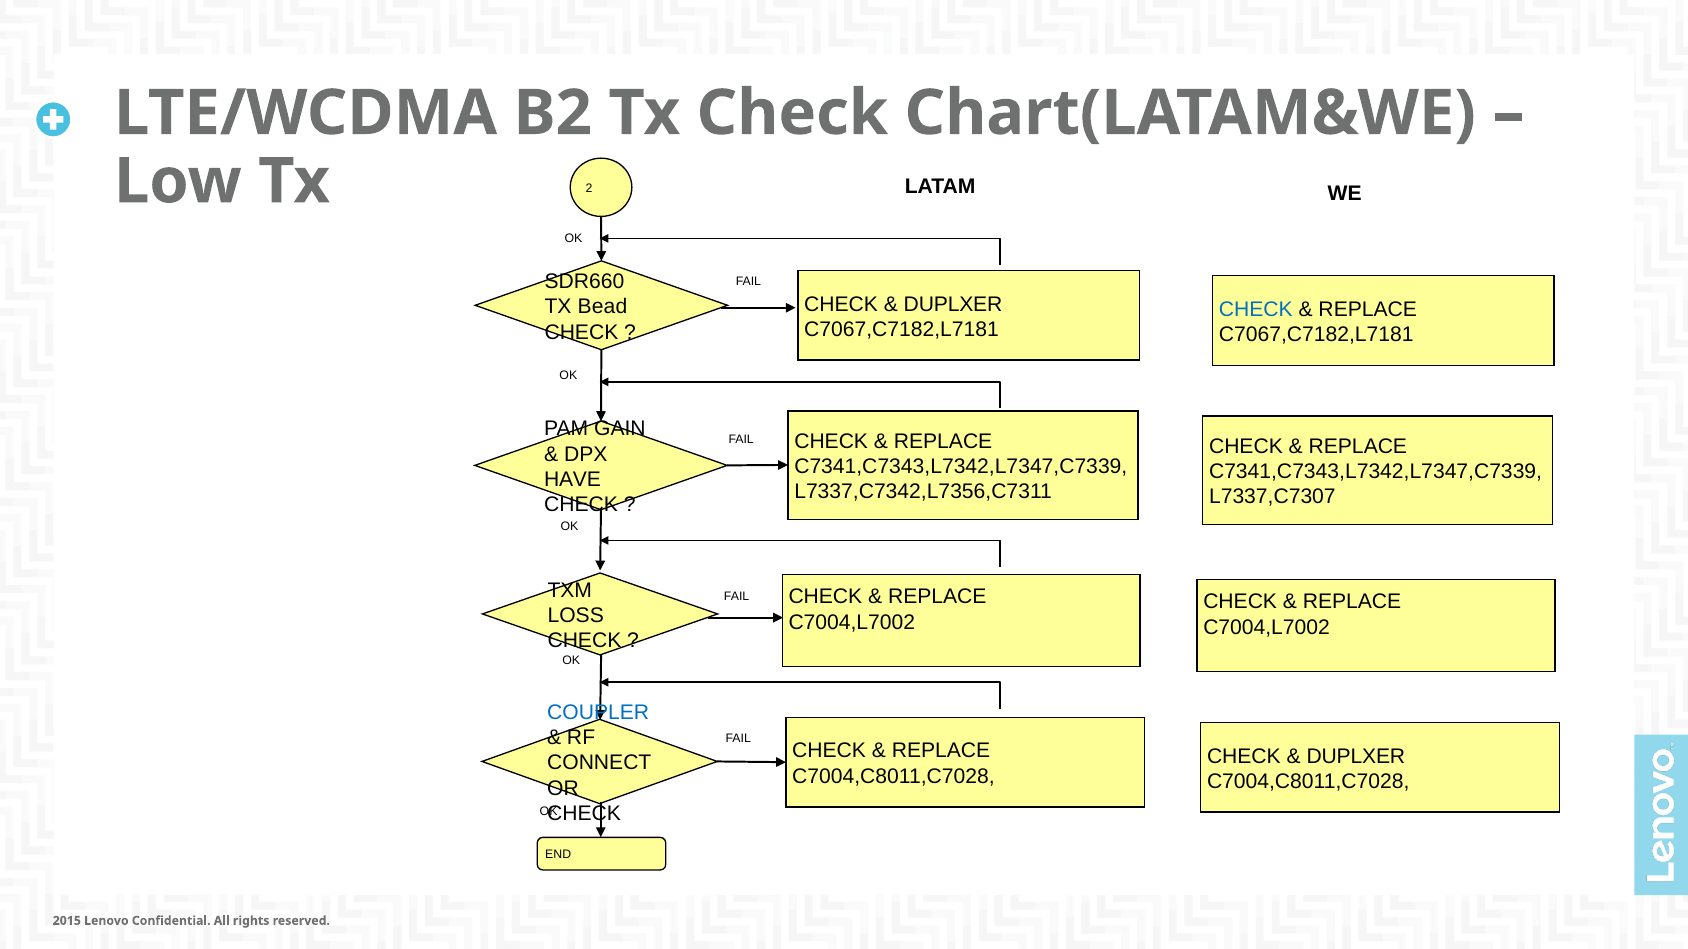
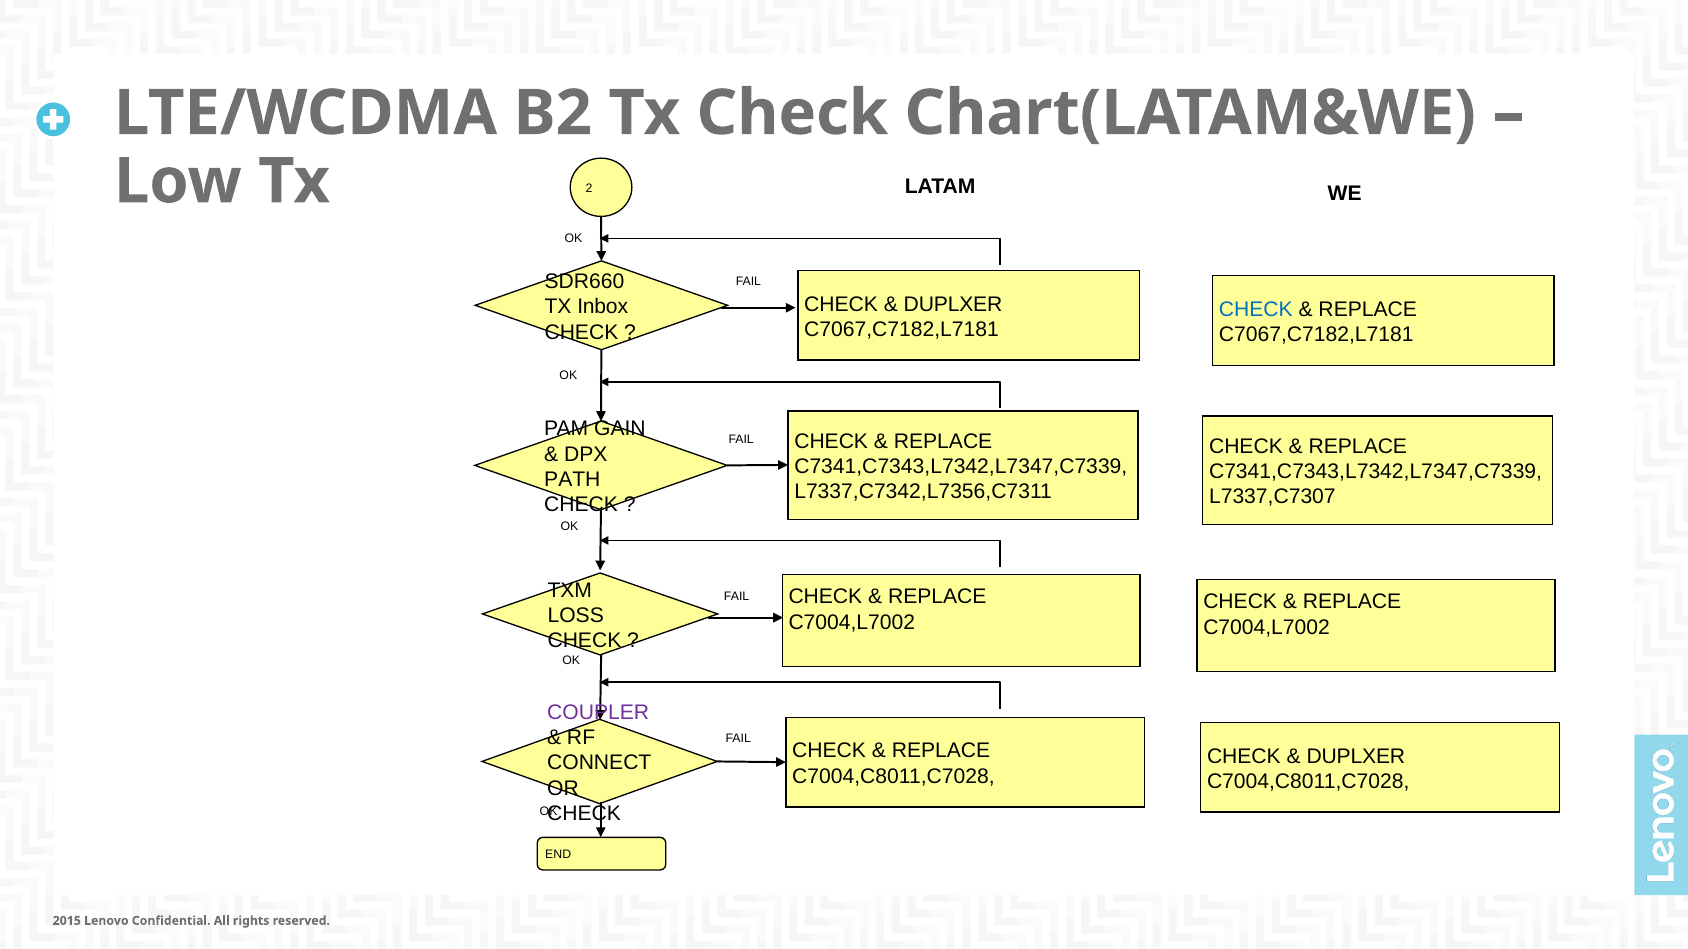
Bead: Bead -> Inbox (603, 307)
HAVE: HAVE -> PATH (572, 480)
COUPLER colour: blue -> purple (598, 713)
